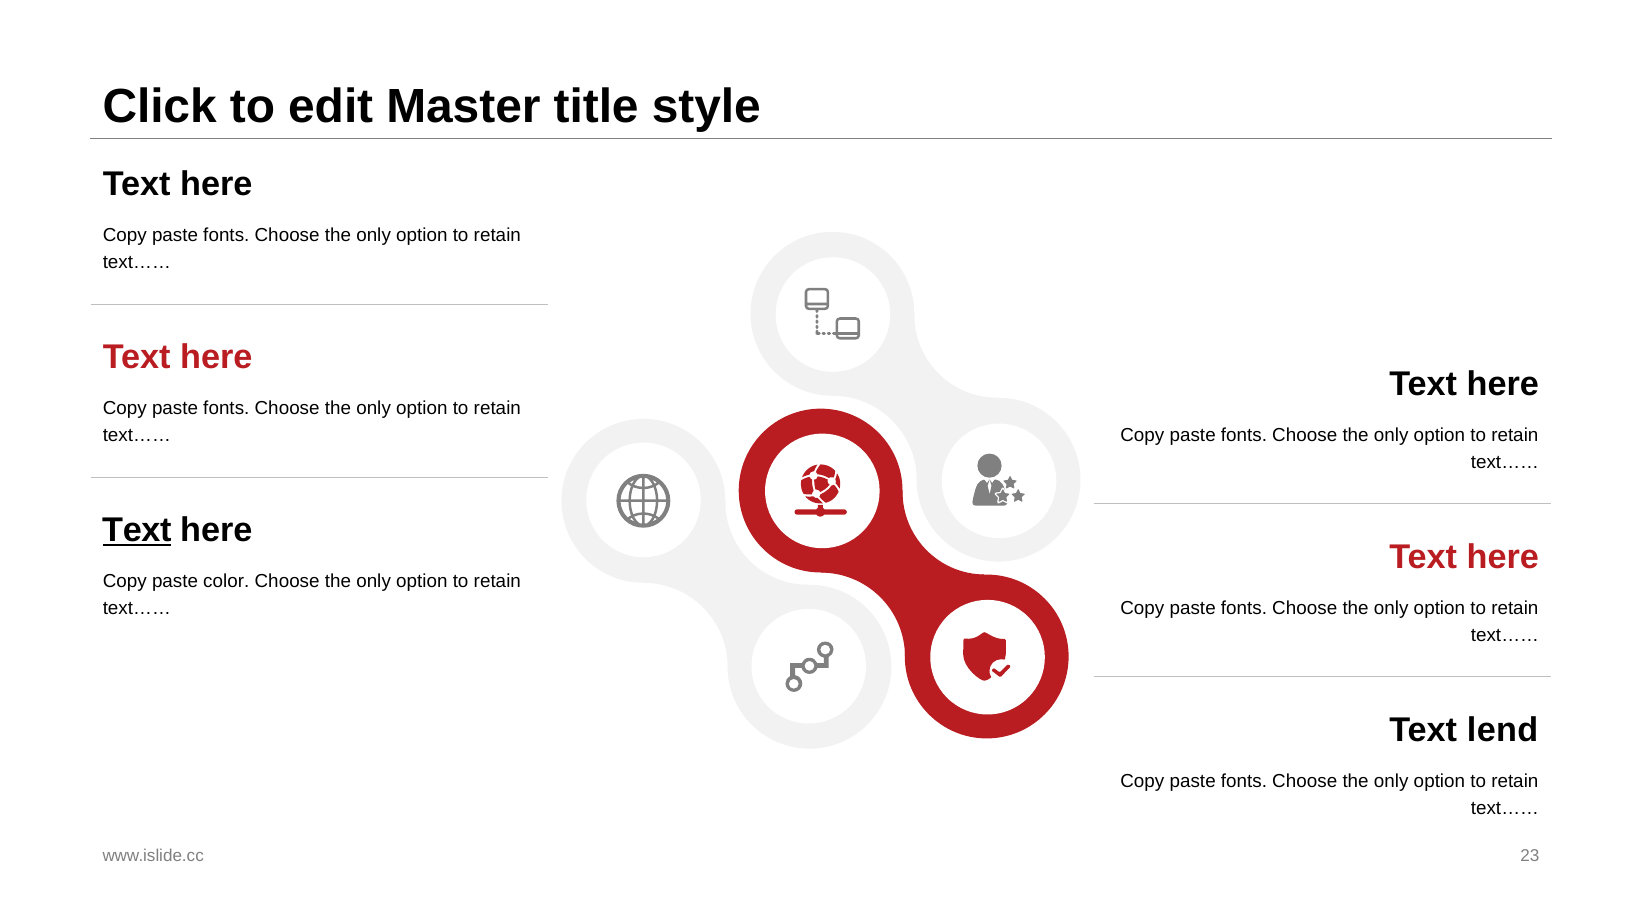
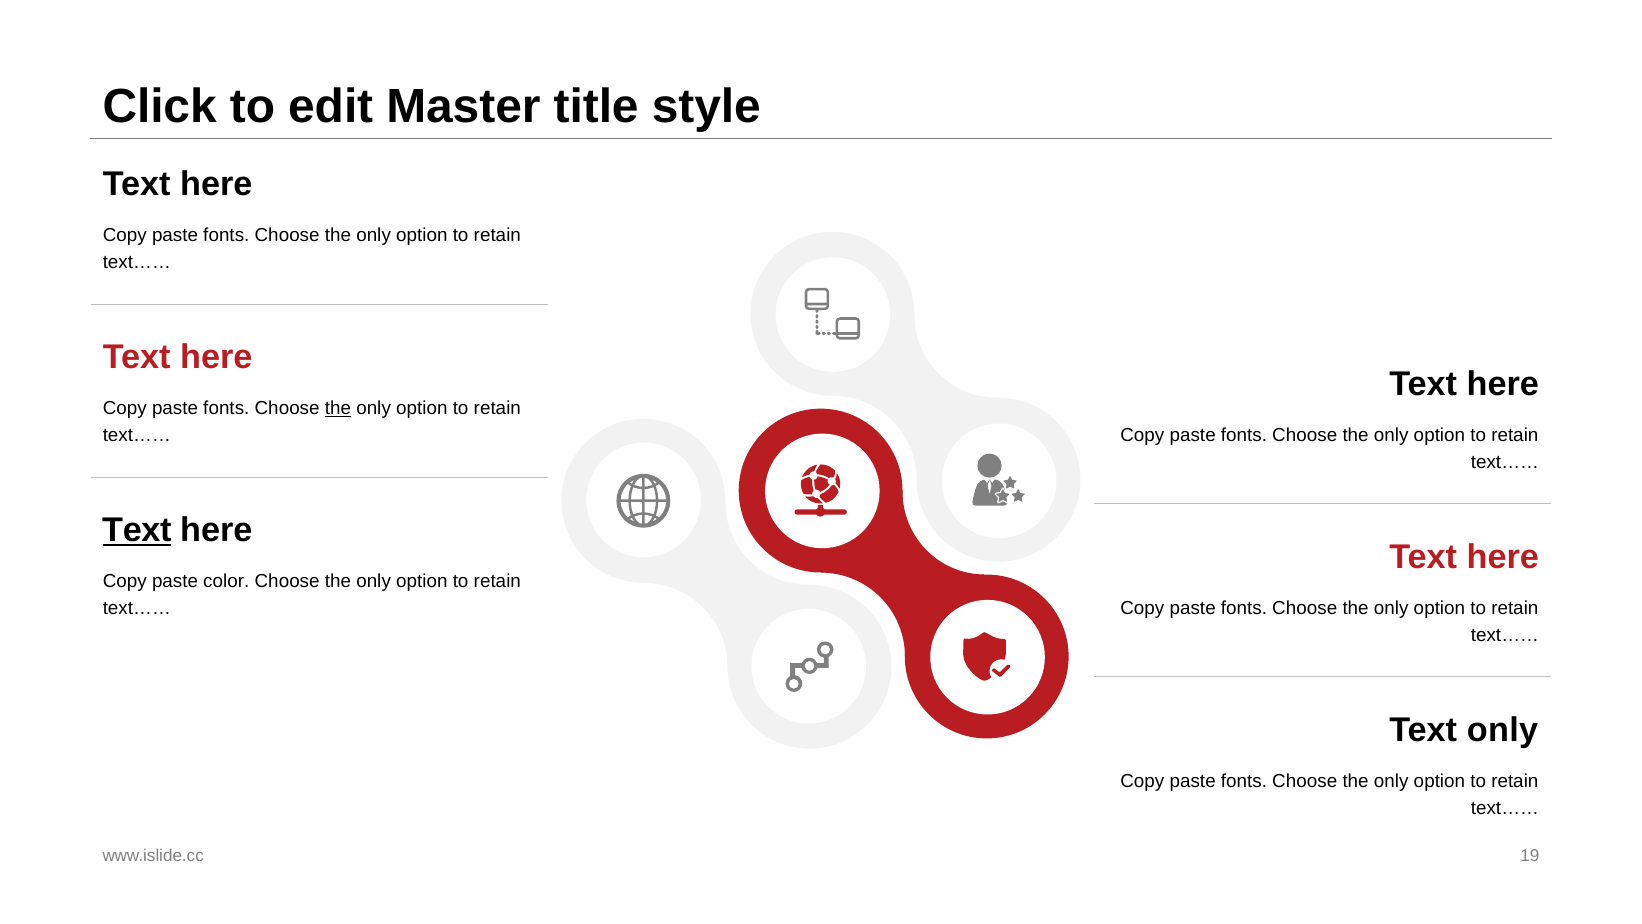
the underline: none -> present (338, 408)
Text lend: lend -> only (1503, 730)
23: 23 -> 19 (1530, 856)
